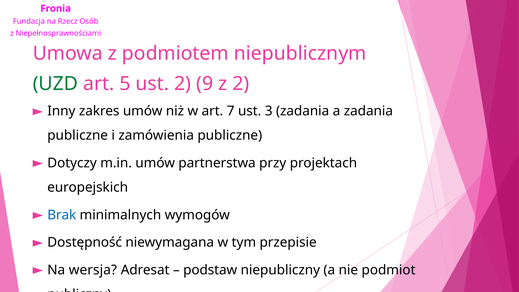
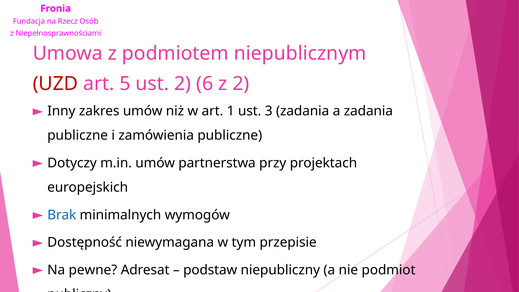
UZD colour: green -> red (55, 84)
9: 9 -> 6 (205, 84)
7: 7 -> 1 (231, 111)
wersja: wersja -> pewne (93, 270)
